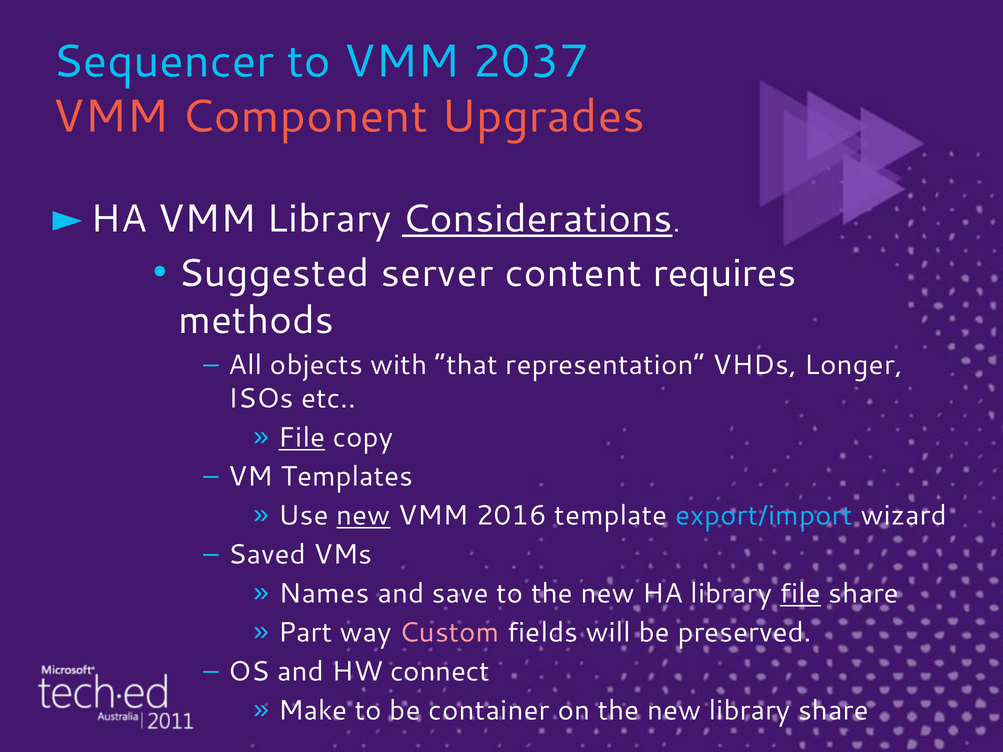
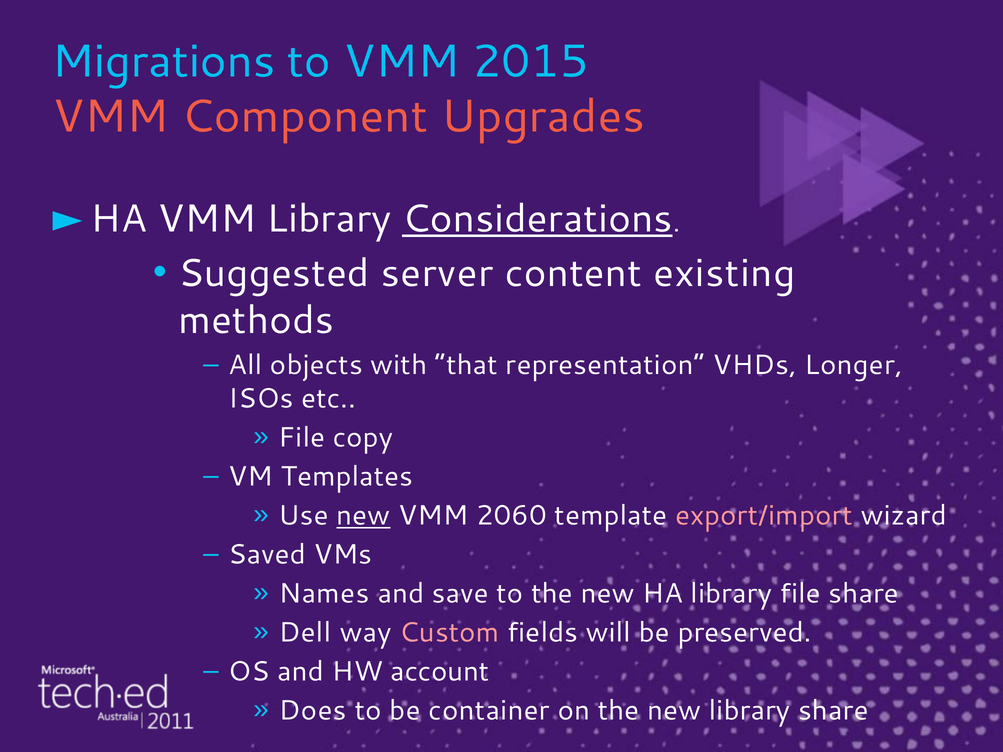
Sequencer: Sequencer -> Migrations (164, 61)
2037: 2037 -> 2015 (530, 61)
requires: requires -> existing (724, 274)
File underline: present -> none (302, 438)
2016: 2016 -> 2060 (511, 516)
export/import colour: light blue -> pink (764, 516)
file underline: present -> none (800, 594)
Part: Part -> Dell (305, 633)
connect: connect -> account (440, 672)
Make: Make -> Does (313, 711)
